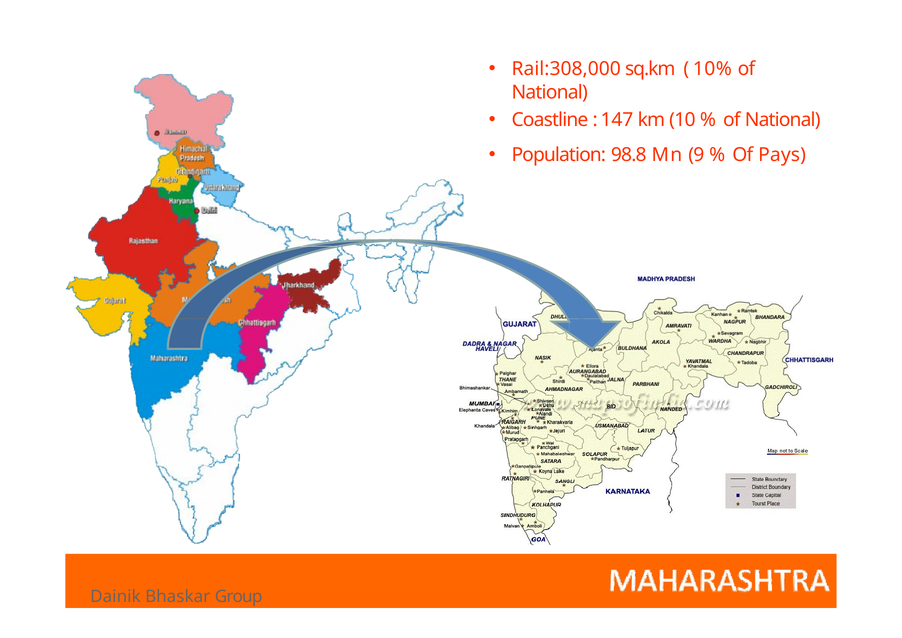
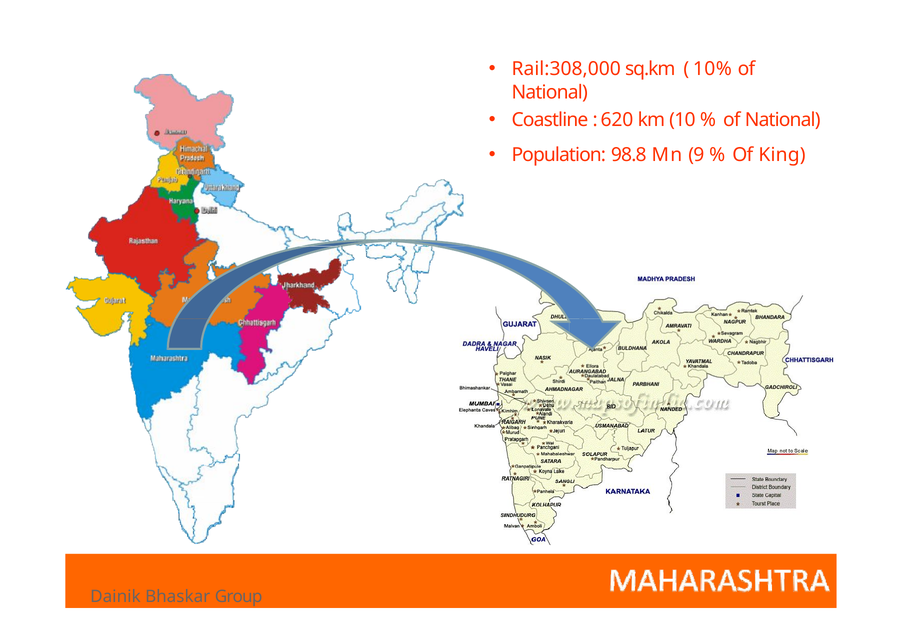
147: 147 -> 620 (617, 120)
Pays: Pays -> King (782, 155)
